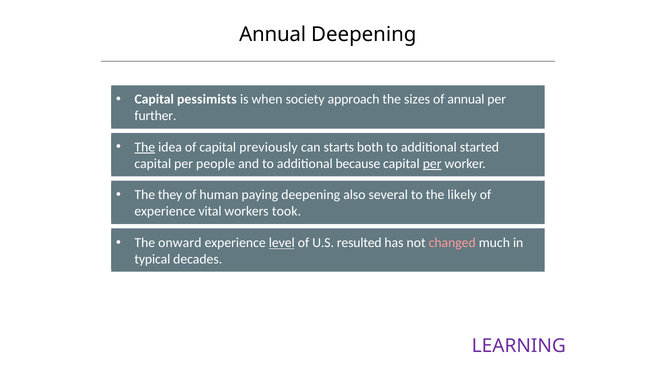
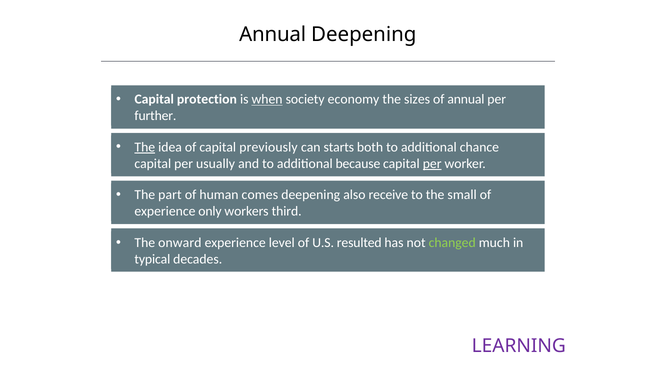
pessimists: pessimists -> protection (207, 99)
when underline: none -> present (267, 99)
approach: approach -> economy (353, 99)
started: started -> chance (479, 147)
people: people -> usually (216, 164)
they: they -> part (170, 195)
paying: paying -> comes (260, 195)
several: several -> receive (388, 195)
likely: likely -> small (462, 195)
vital: vital -> only (210, 211)
took: took -> third (287, 211)
level underline: present -> none (282, 243)
changed colour: pink -> light green (452, 243)
